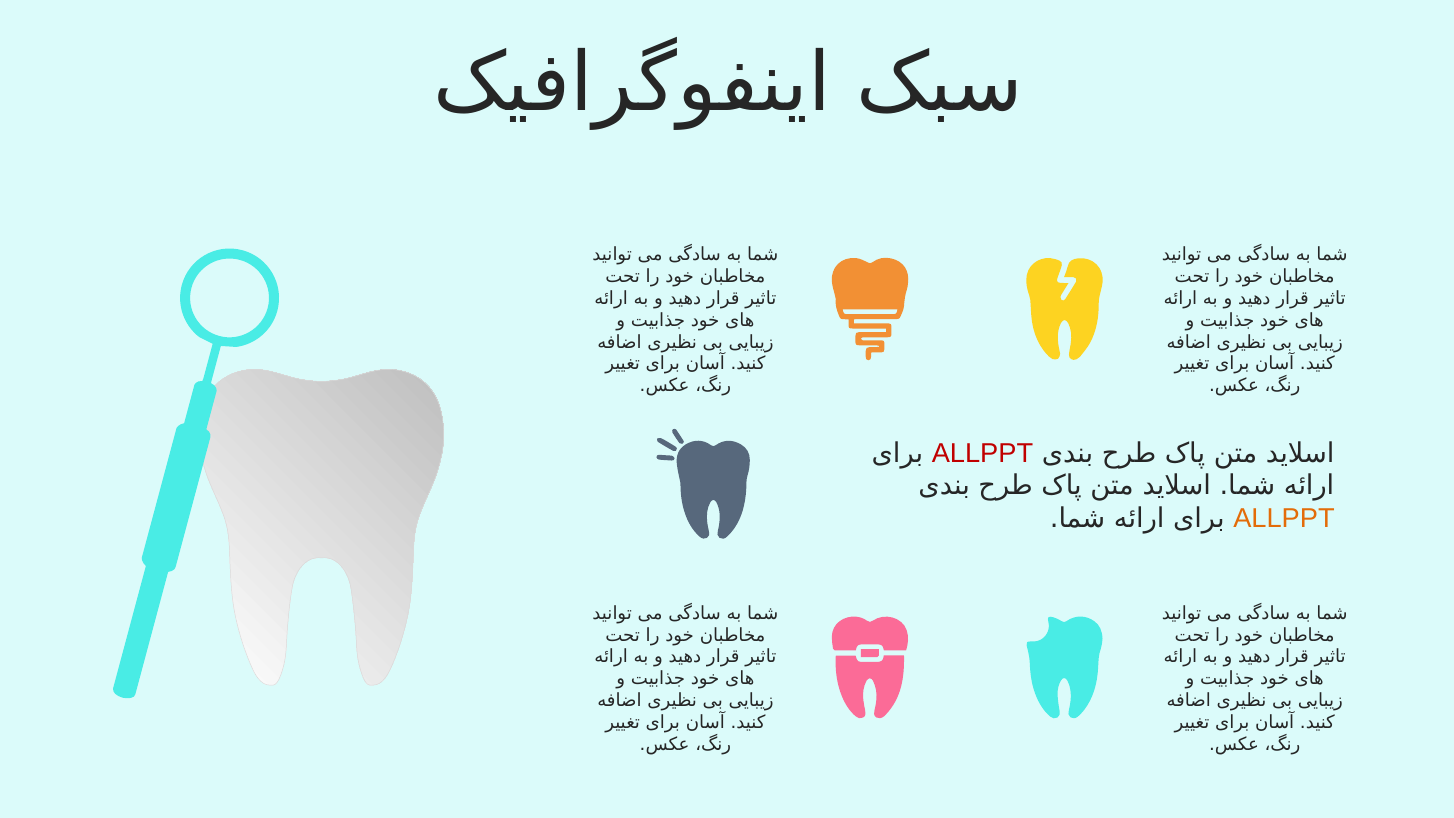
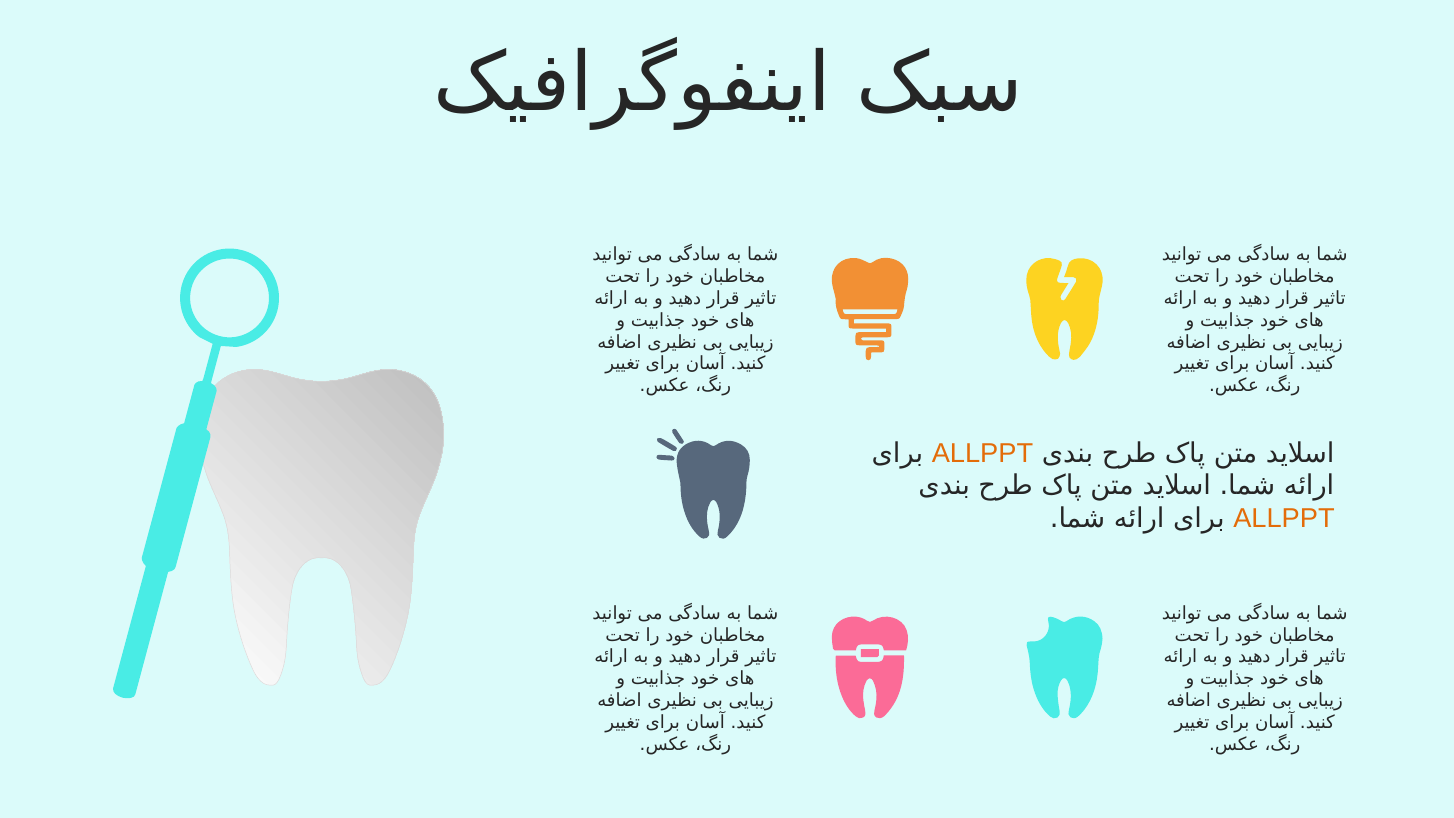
ALLPPT colour: red -> orange (982, 453)
